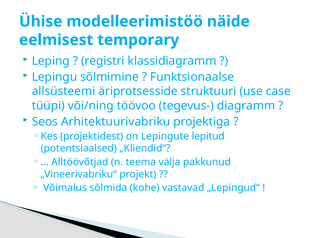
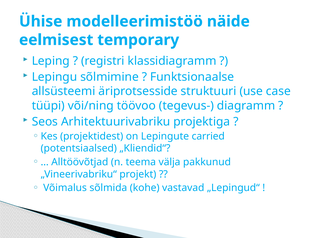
lepitud: lepitud -> carried (208, 136)
